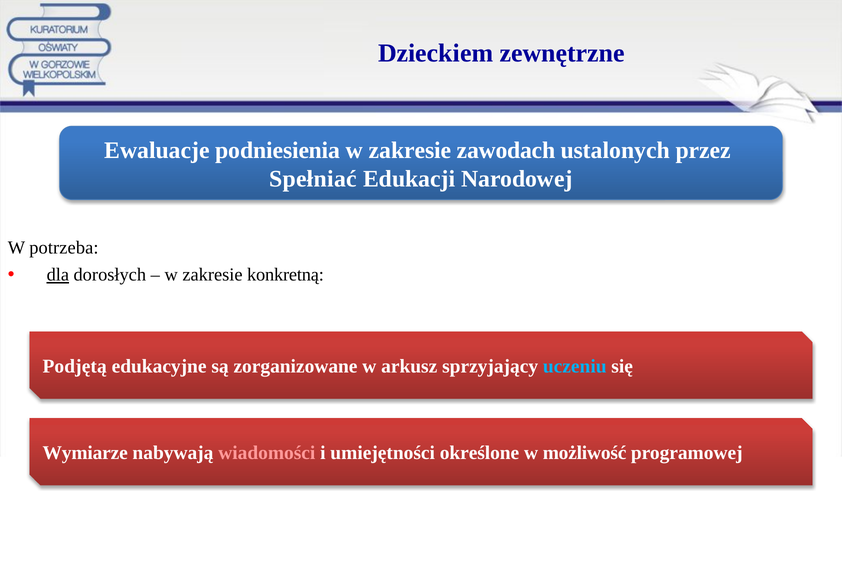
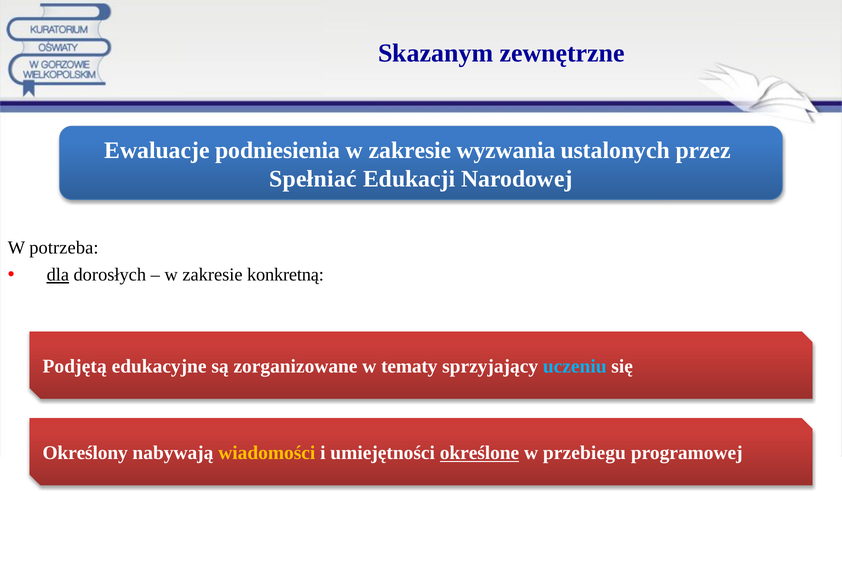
Dzieckiem: Dzieckiem -> Skazanym (436, 53)
zawodach: zawodach -> wyzwania (506, 150)
arkusz: arkusz -> tematy (409, 366)
Wymiarze: Wymiarze -> Określony (85, 453)
wiadomości colour: pink -> yellow (267, 453)
określone underline: none -> present (480, 453)
możliwość: możliwość -> przebiegu (584, 453)
